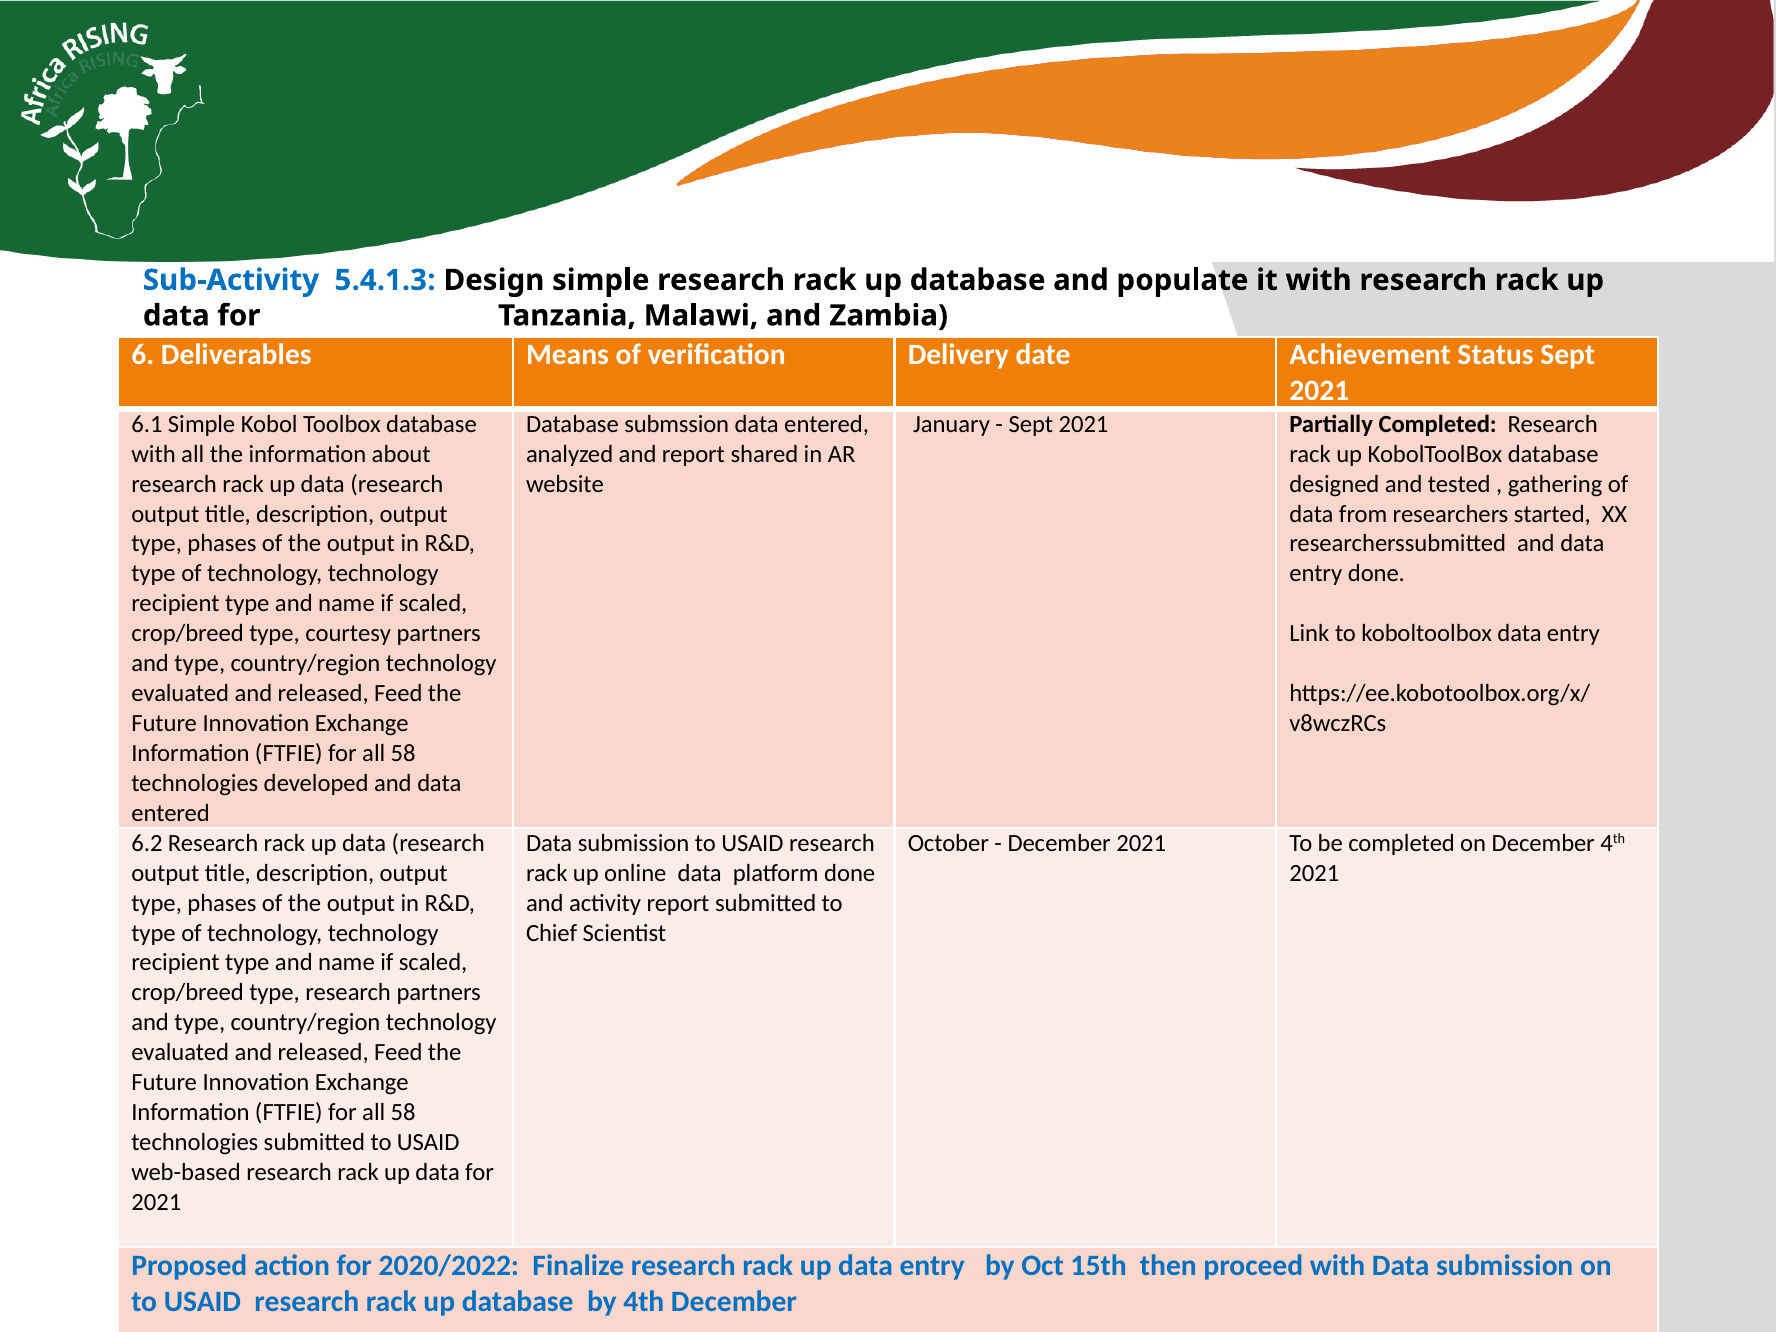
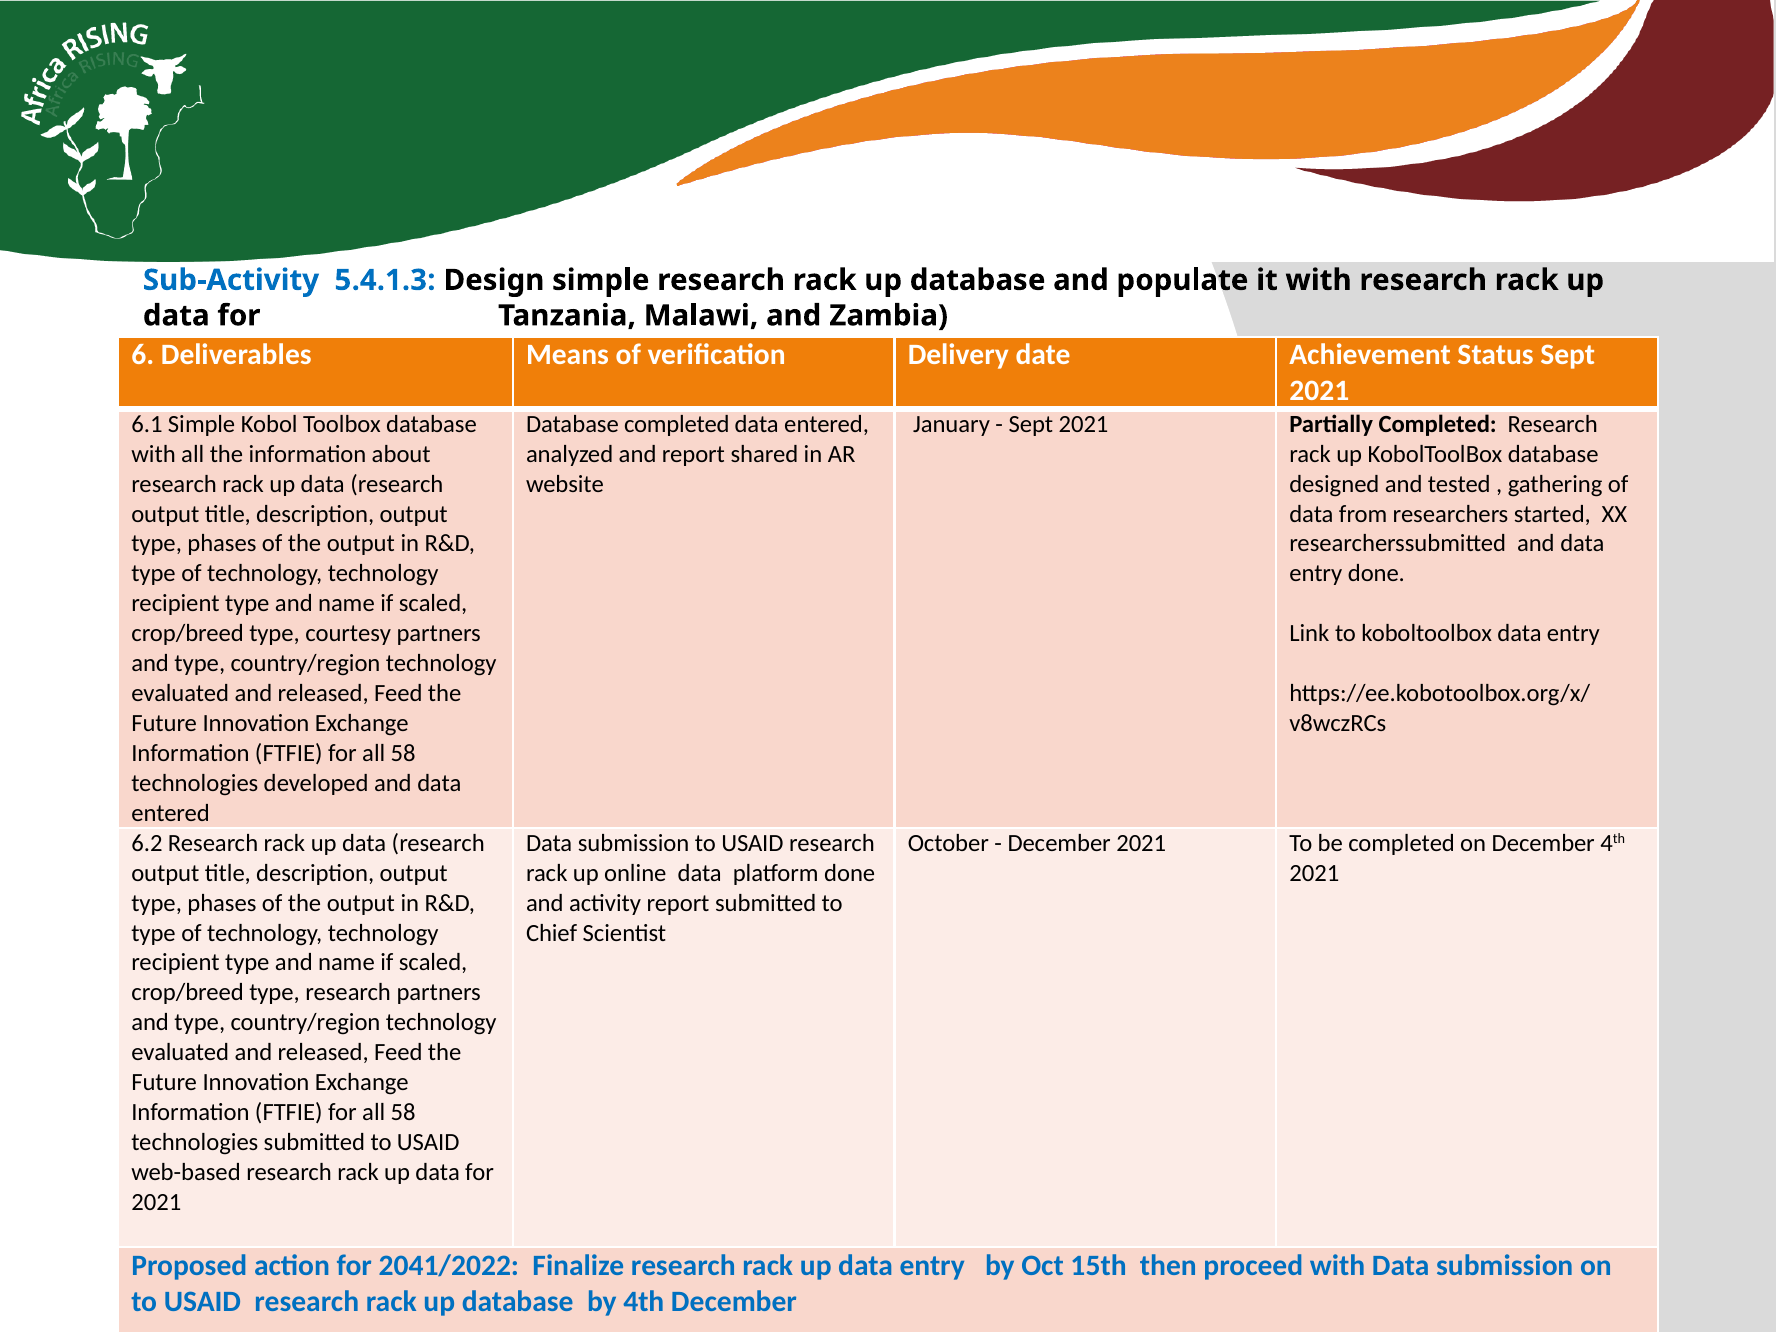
Database submssion: submssion -> completed (677, 424)
2020/2022: 2020/2022 -> 2041/2022 (449, 1265)
